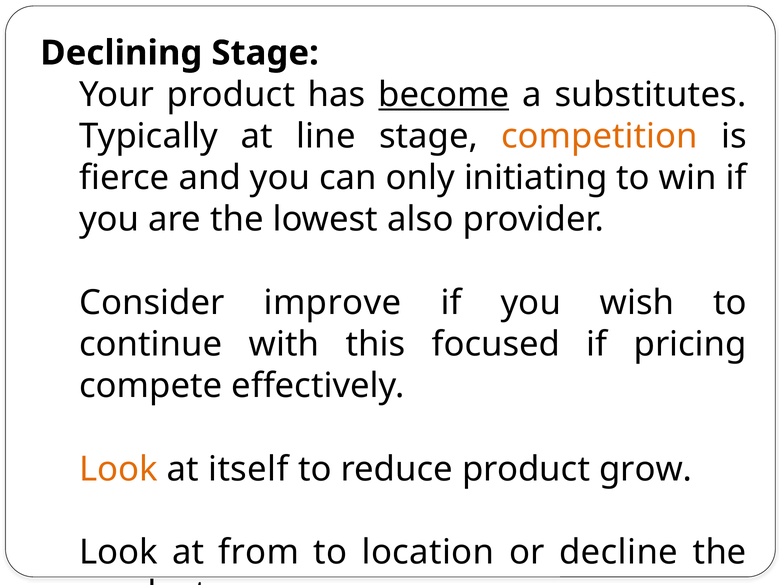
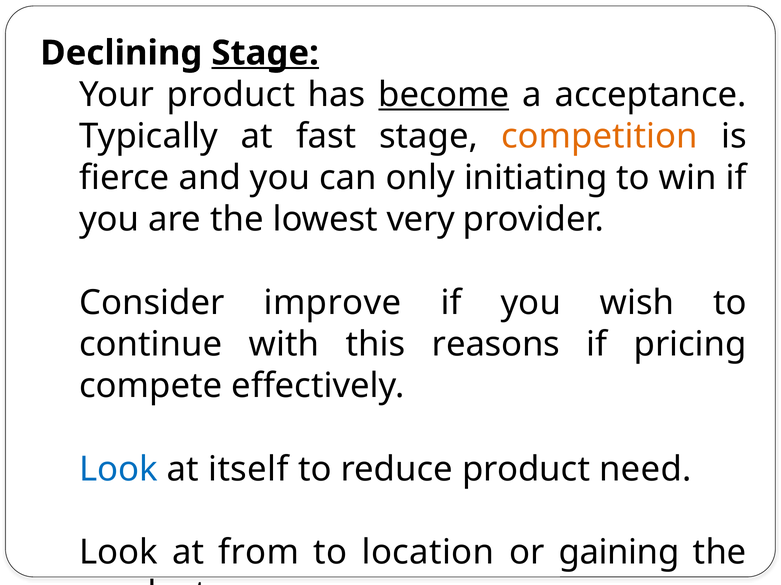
Stage underline: none -> present (265, 53)
substitutes: substitutes -> acceptance (651, 95)
line: line -> fast (326, 136)
also: also -> very (421, 220)
focused: focused -> reasons (496, 345)
Look colour: orange -> blue (119, 470)
grow: grow -> need (645, 470)
decline: decline -> gaining (619, 553)
